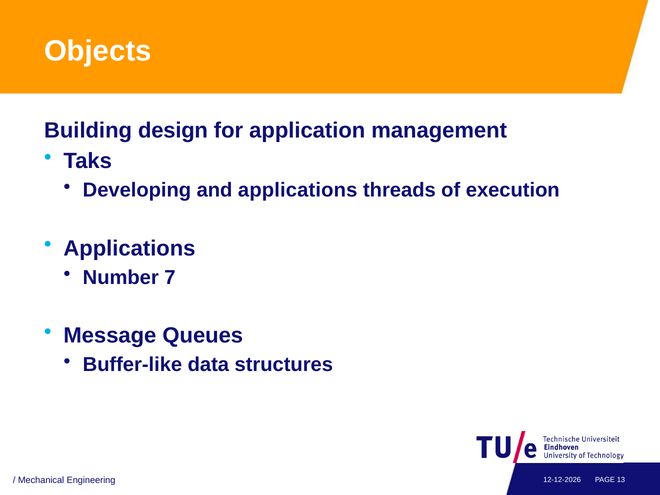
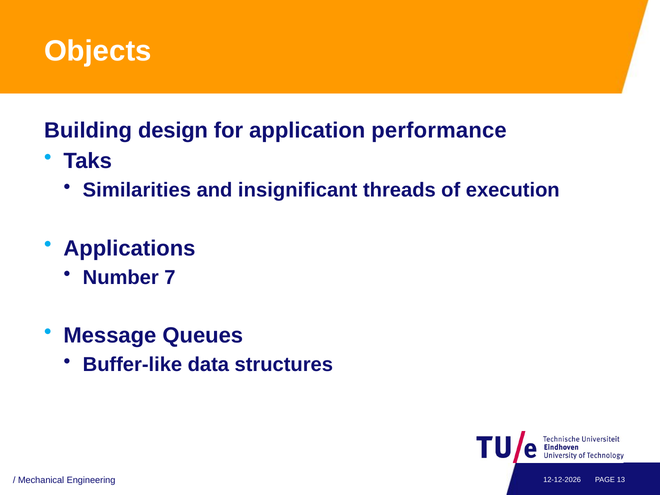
management: management -> performance (439, 130)
Developing: Developing -> Similarities (137, 190)
and applications: applications -> insignificant (298, 190)
